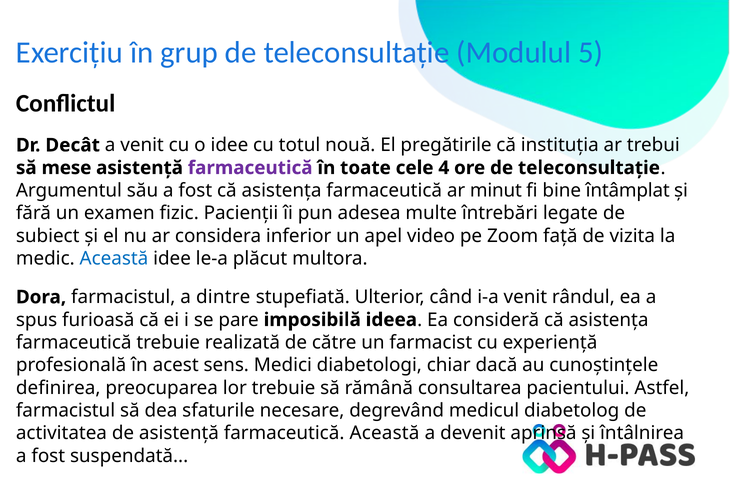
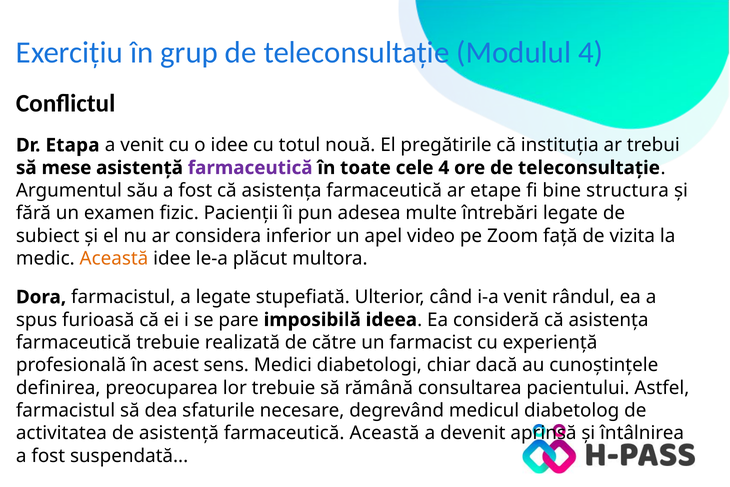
Modulul 5: 5 -> 4 (591, 53)
Decât: Decât -> Etapa (73, 145)
minut: minut -> etape (496, 190)
întâmplat: întâmplat -> structura (628, 190)
Această colour: blue -> orange (114, 258)
a dintre: dintre -> legate (223, 297)
